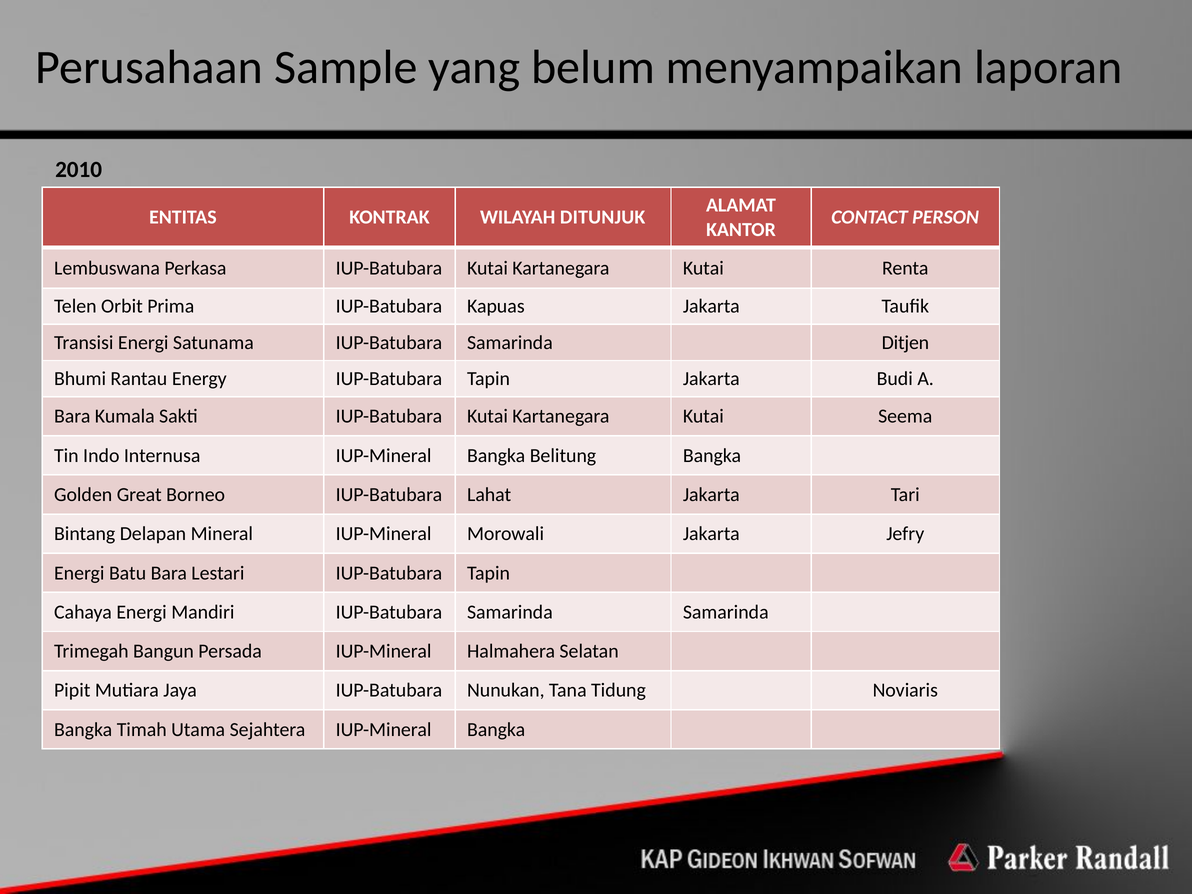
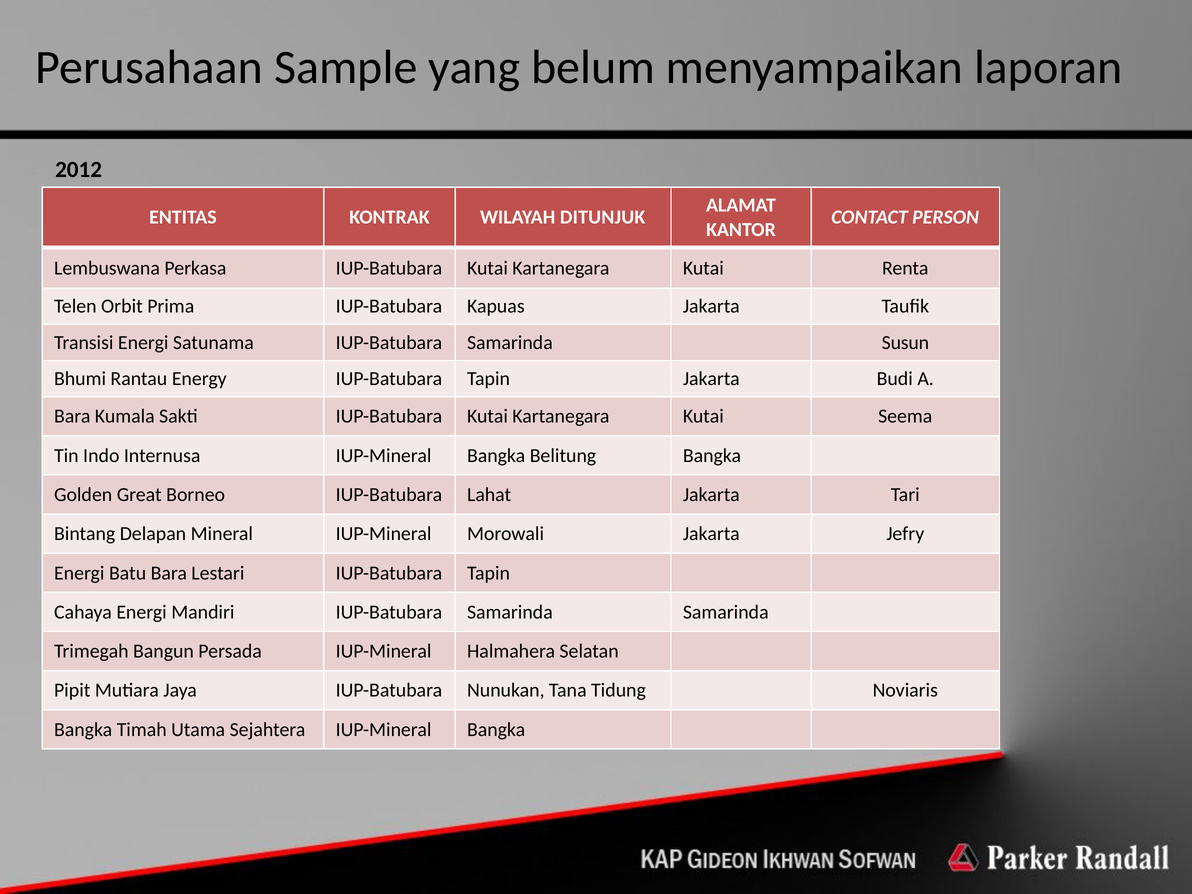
2010: 2010 -> 2012 (79, 170)
Ditjen: Ditjen -> Susun (905, 343)
